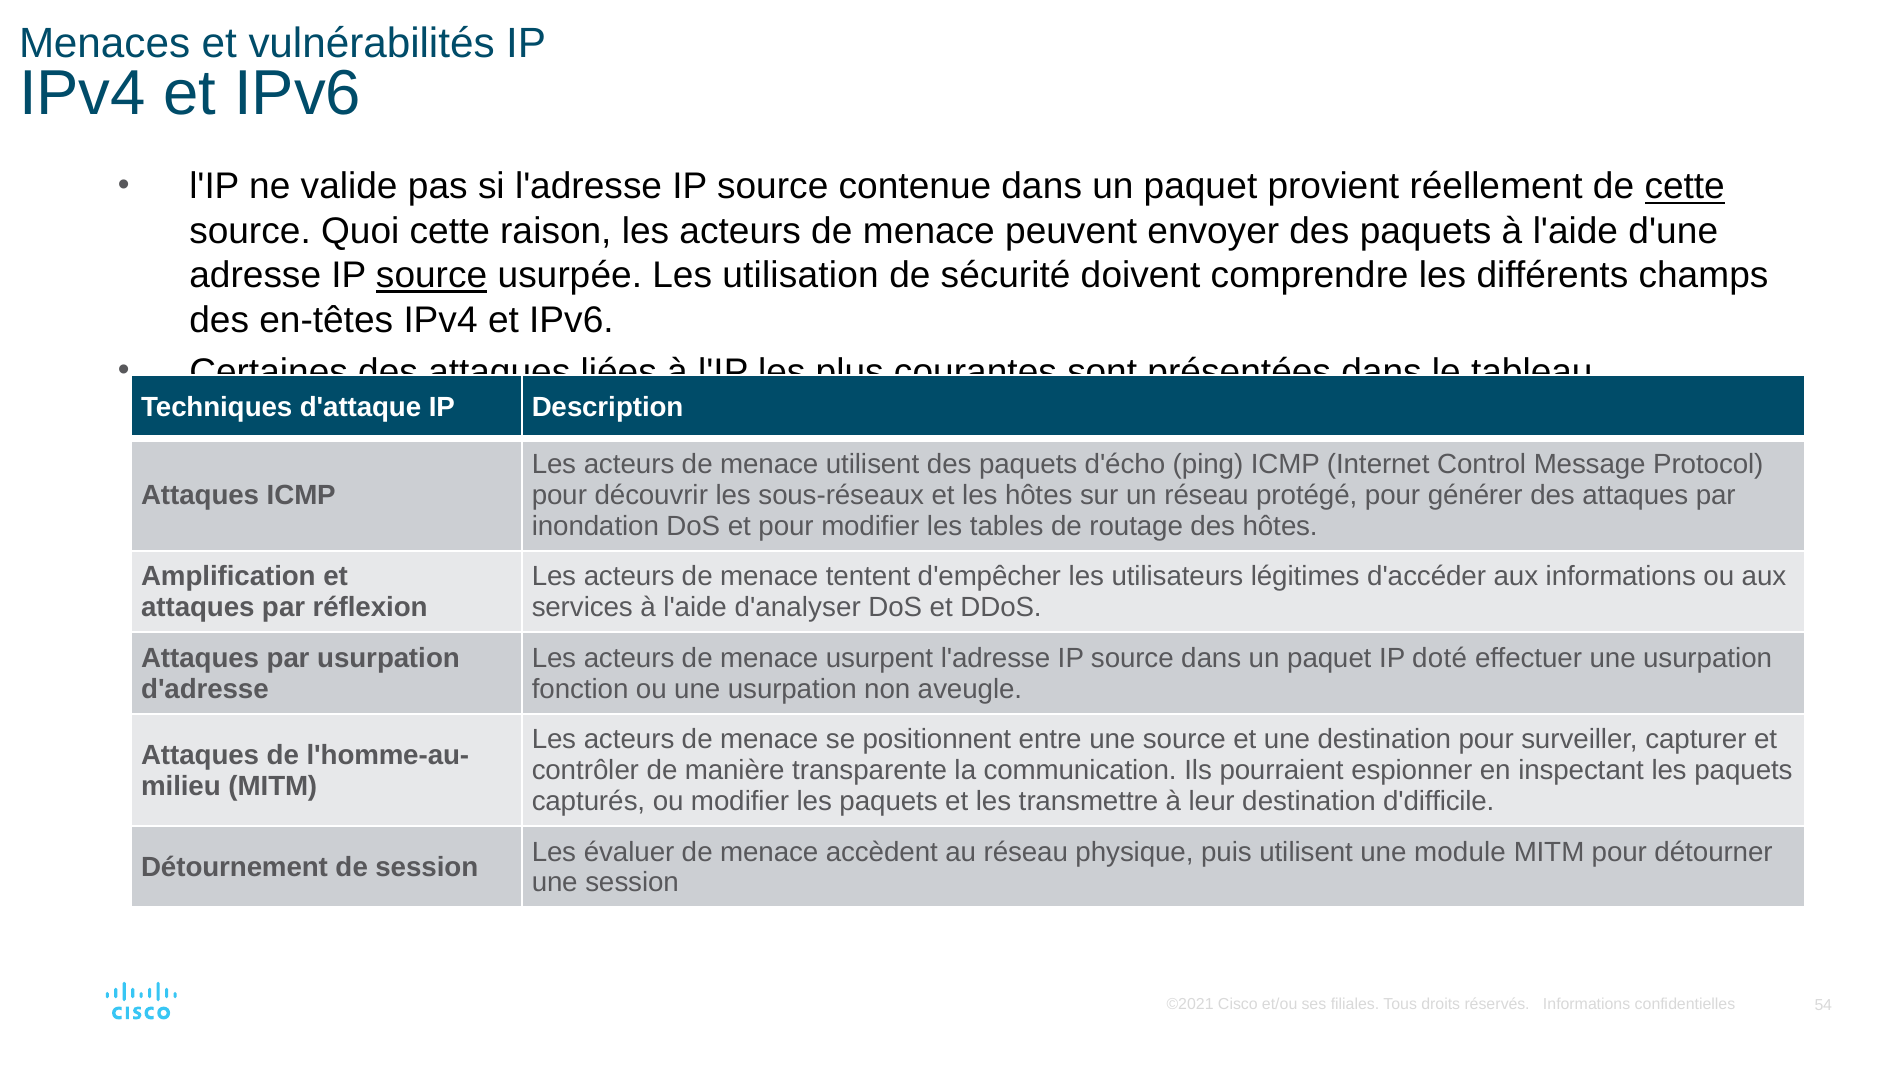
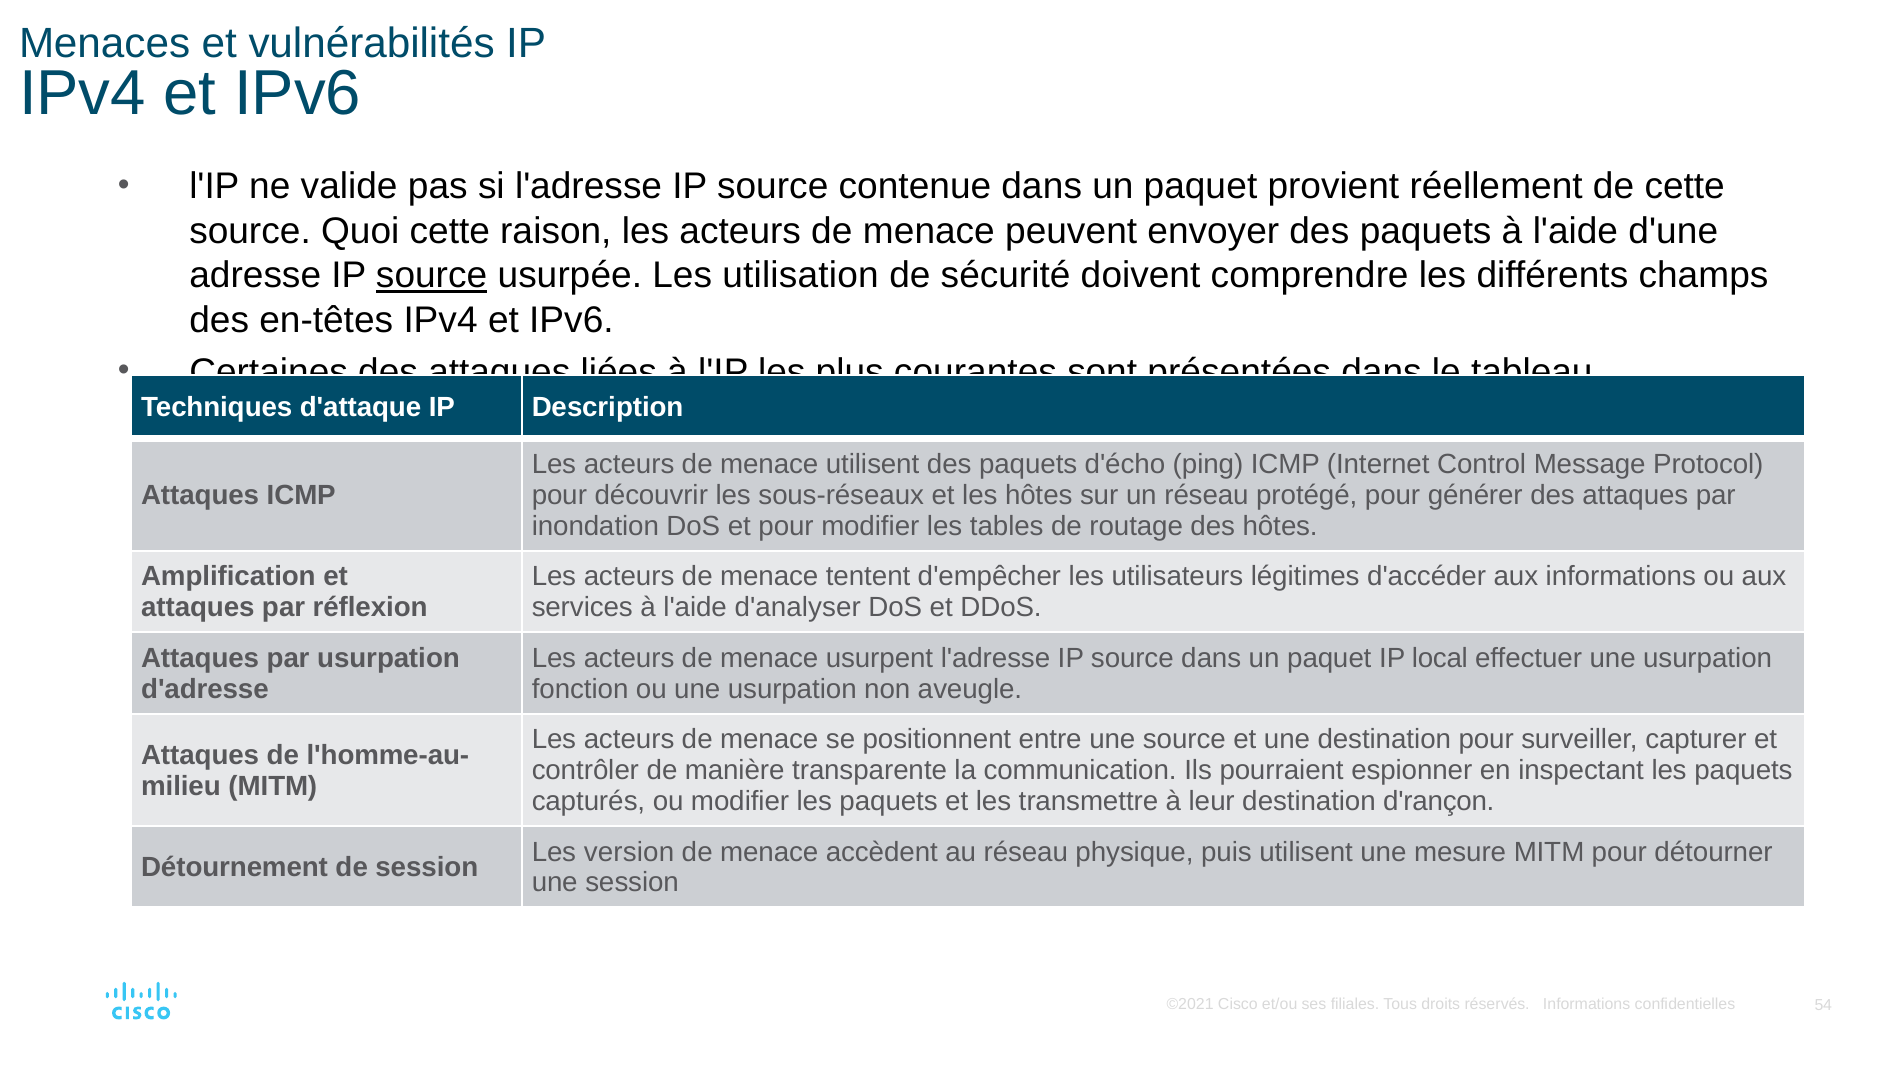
cette underline: present -> none (1685, 187)
doté: doté -> local (1440, 658)
d'difficile: d'difficile -> d'rançon (1439, 801)
évaluer: évaluer -> version (629, 852)
module: module -> mesure (1460, 852)
